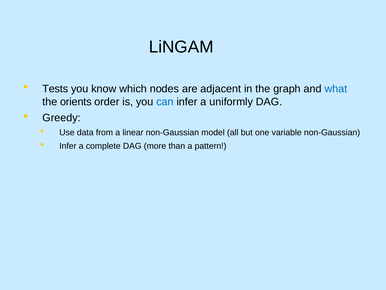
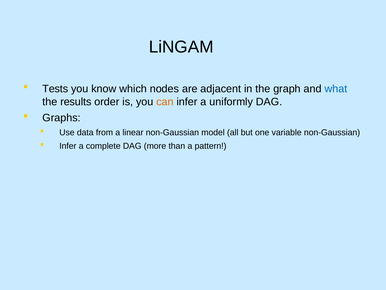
orients: orients -> results (76, 102)
can colour: blue -> orange (165, 102)
Greedy: Greedy -> Graphs (62, 118)
